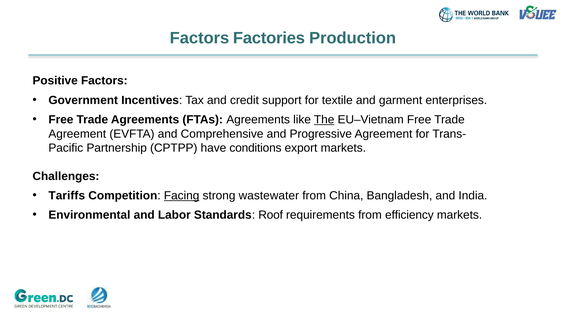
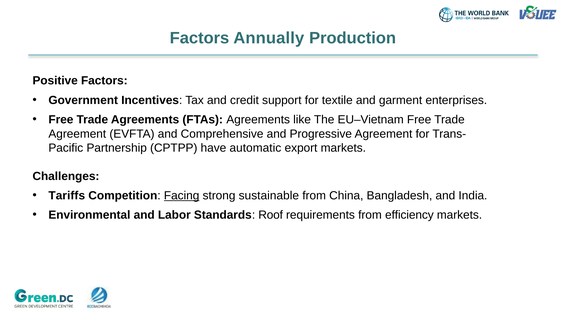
Factories: Factories -> Annually (269, 38)
The underline: present -> none (324, 120)
conditions: conditions -> automatic (255, 148)
wastewater: wastewater -> sustainable (269, 196)
